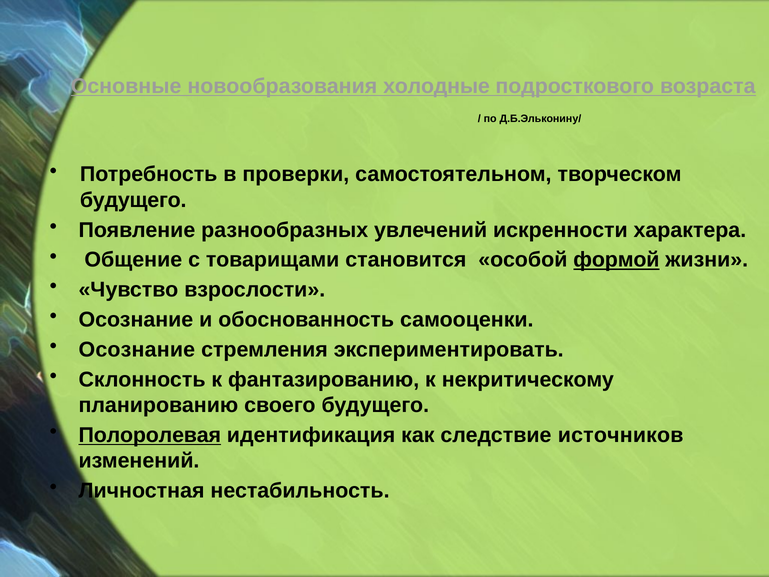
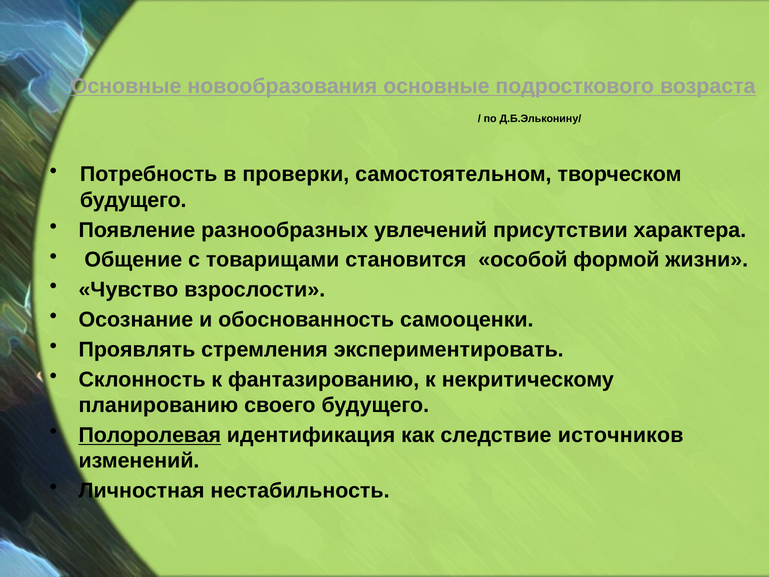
новообразования холодные: холодные -> основные (436, 86)
искренности: искренности -> присутствии (560, 230)
формой underline: present -> none (616, 260)
Осознание: Осознание -> Проявлять (137, 350)
